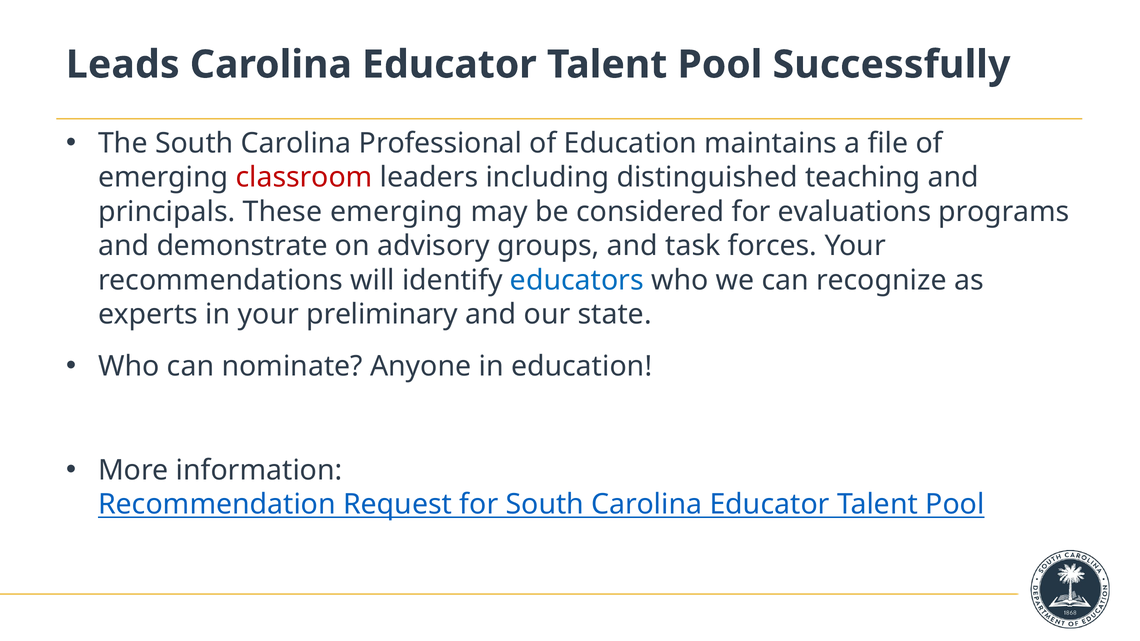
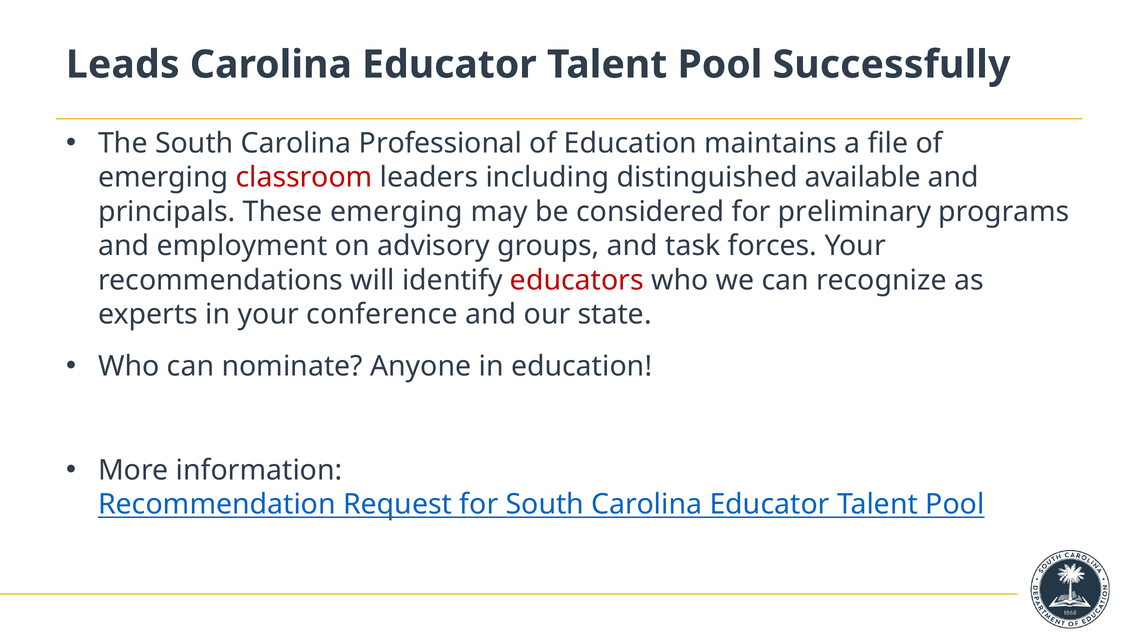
teaching: teaching -> available (863, 178)
evaluations: evaluations -> preliminary (855, 212)
demonstrate: demonstrate -> employment (242, 246)
educators colour: blue -> red (577, 280)
preliminary: preliminary -> conference (382, 314)
